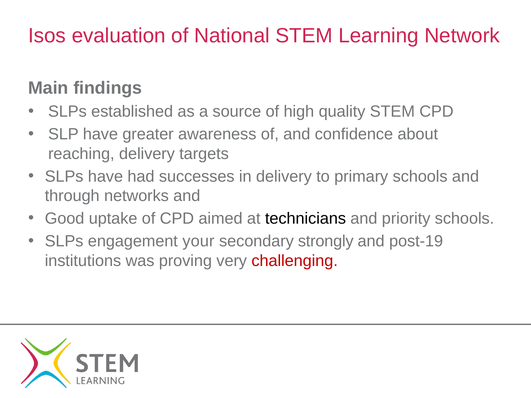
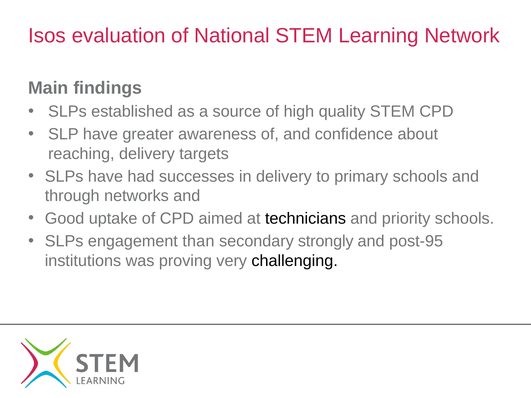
your: your -> than (198, 241)
post-19: post-19 -> post-95 (416, 241)
challenging colour: red -> black (295, 261)
